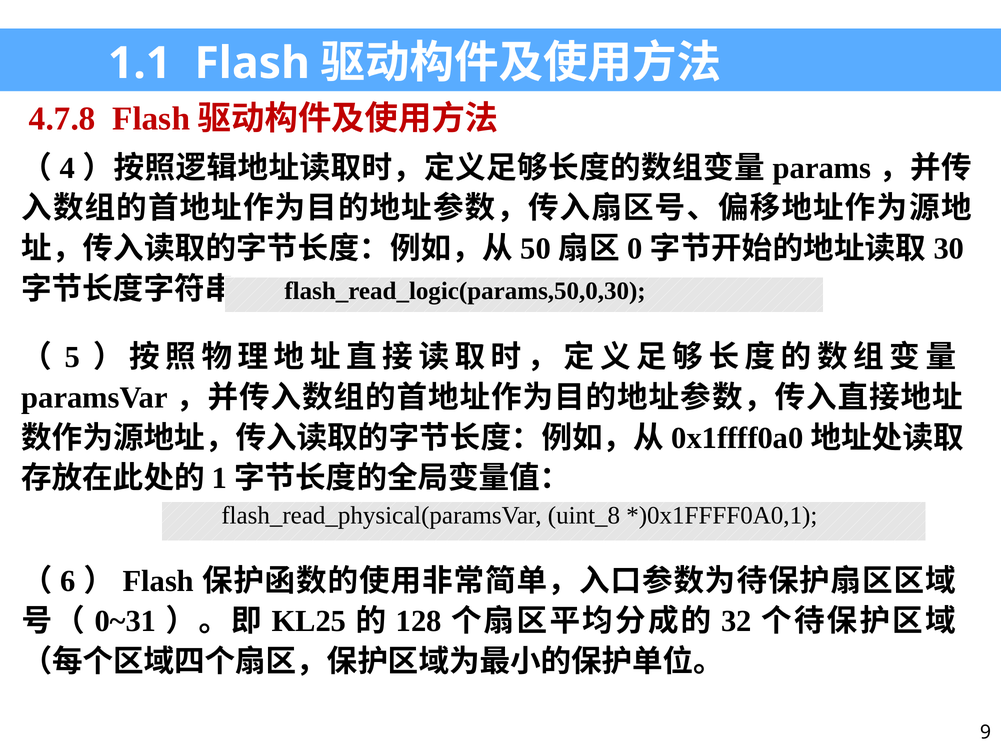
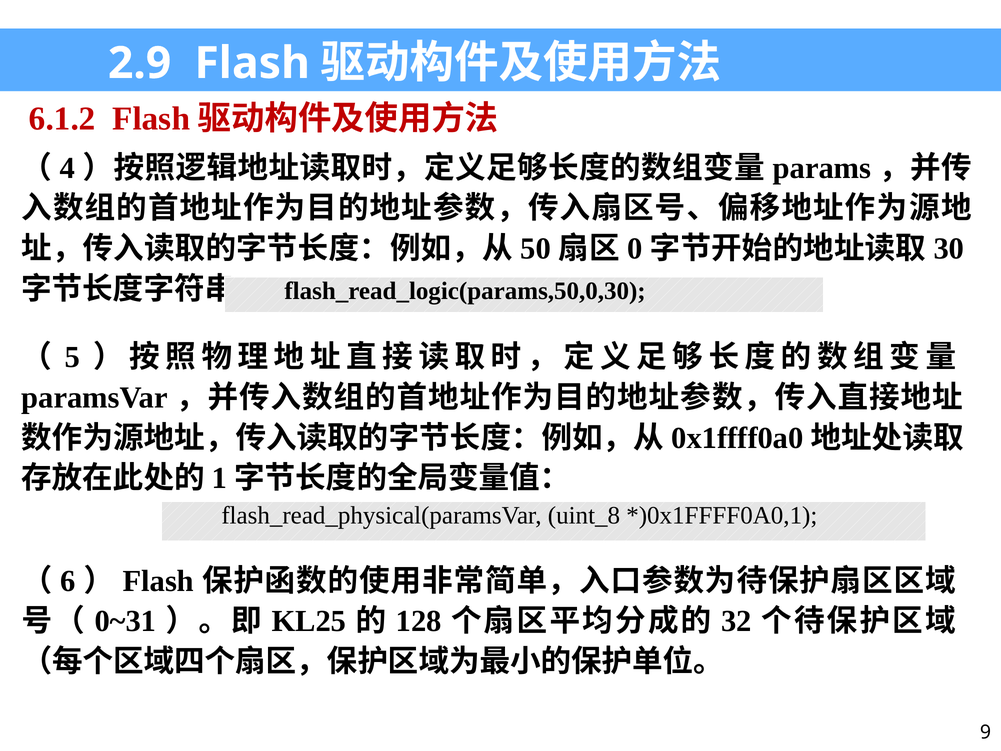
1.1: 1.1 -> 2.9 (140, 63)
4.7.8: 4.7.8 -> 6.1.2 (62, 119)
